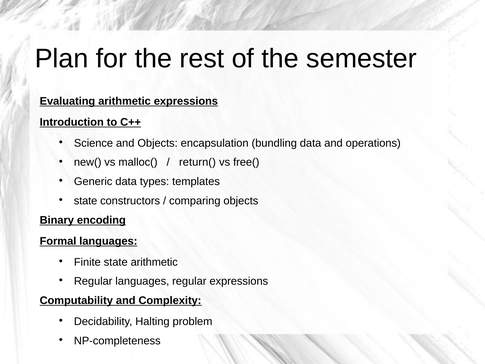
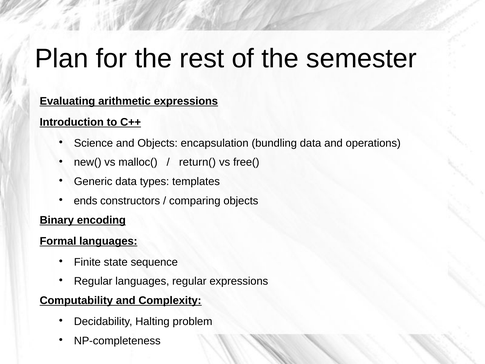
state: state -> ends (86, 201)
state arithmetic: arithmetic -> sequence (154, 262)
